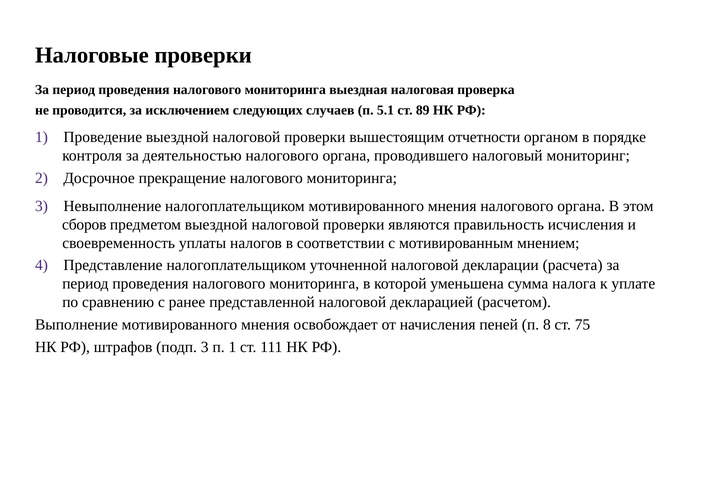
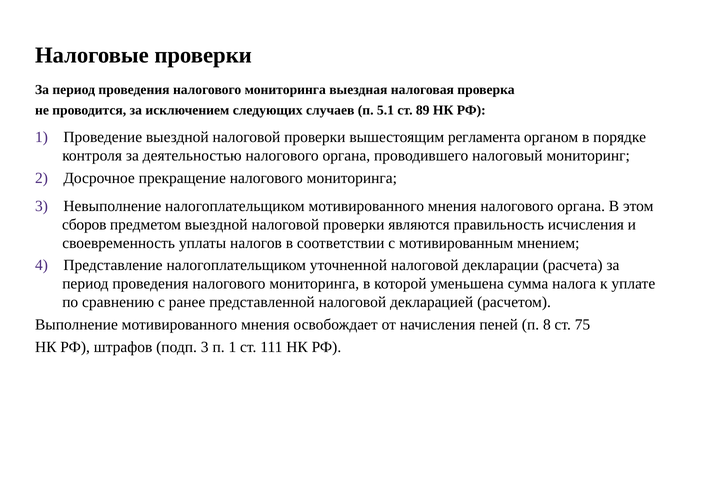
отчетности: отчетности -> регламента (484, 137)
